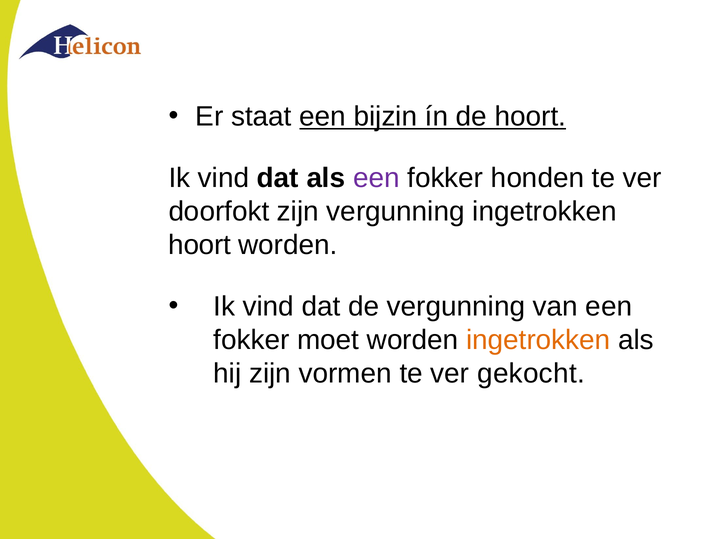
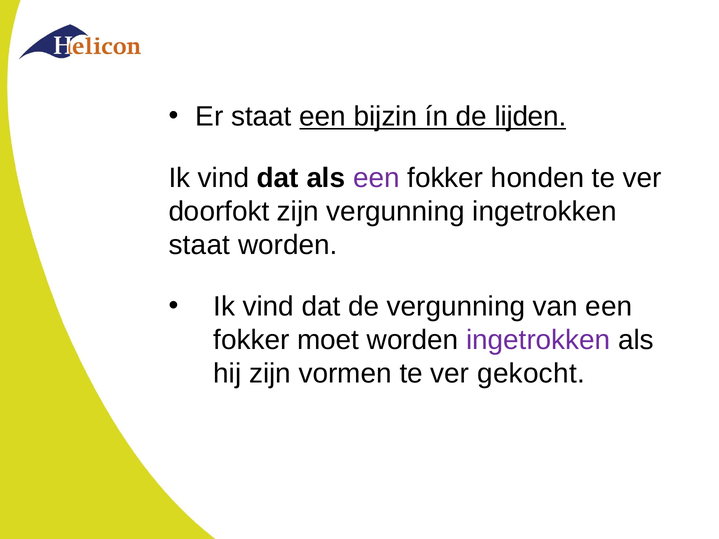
de hoort: hoort -> lijden (530, 116)
hoort: hoort -> staat (199, 245)
ingetrokken colour: orange -> purple (538, 340)
